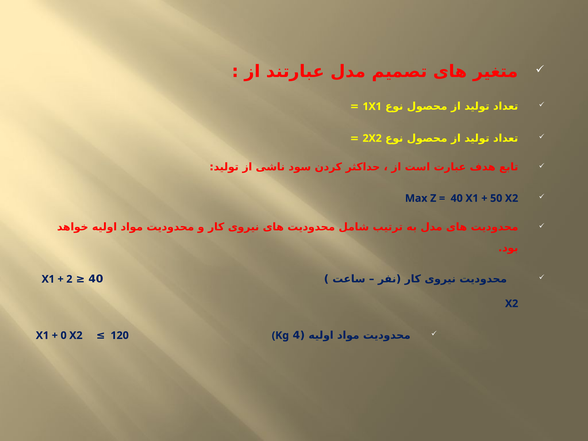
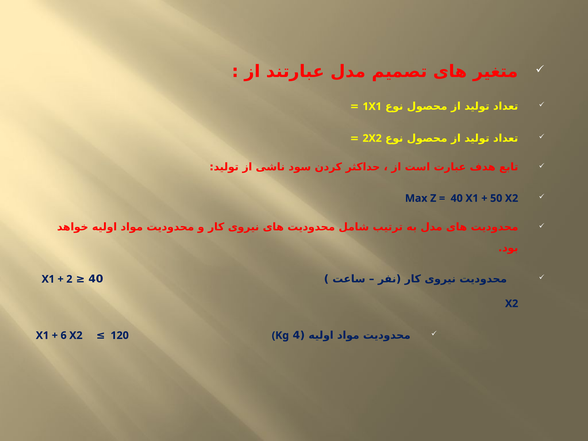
0: 0 -> 6 (64, 335)
